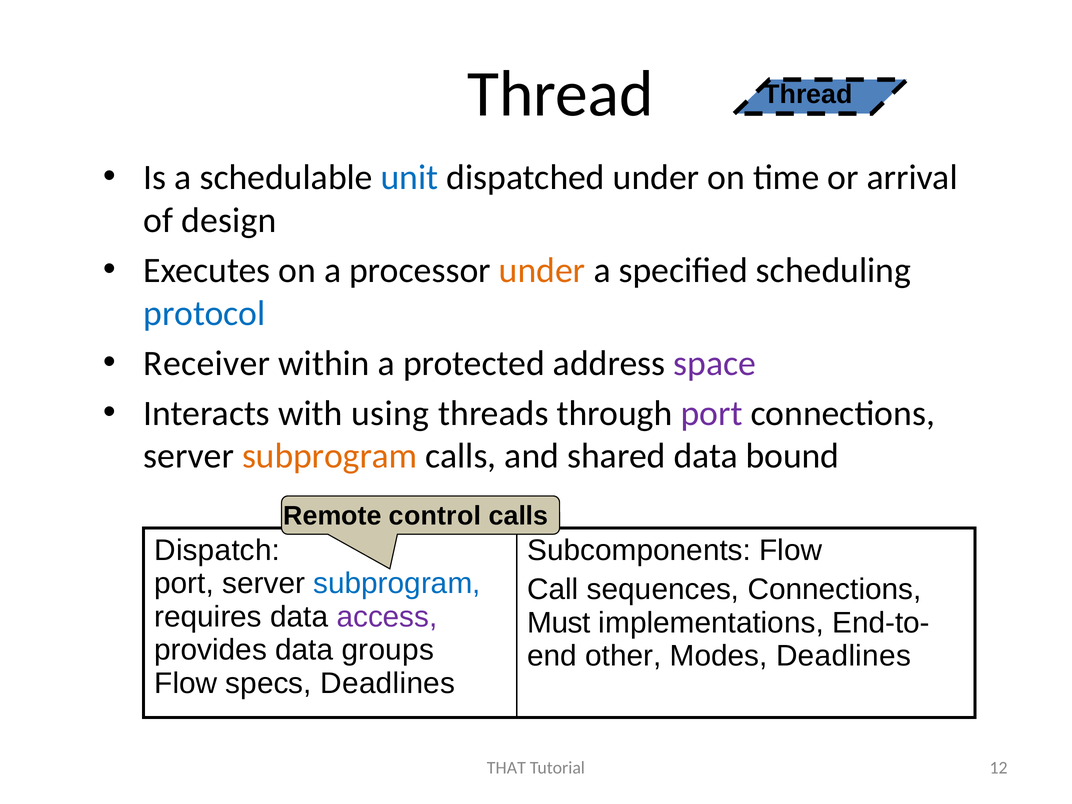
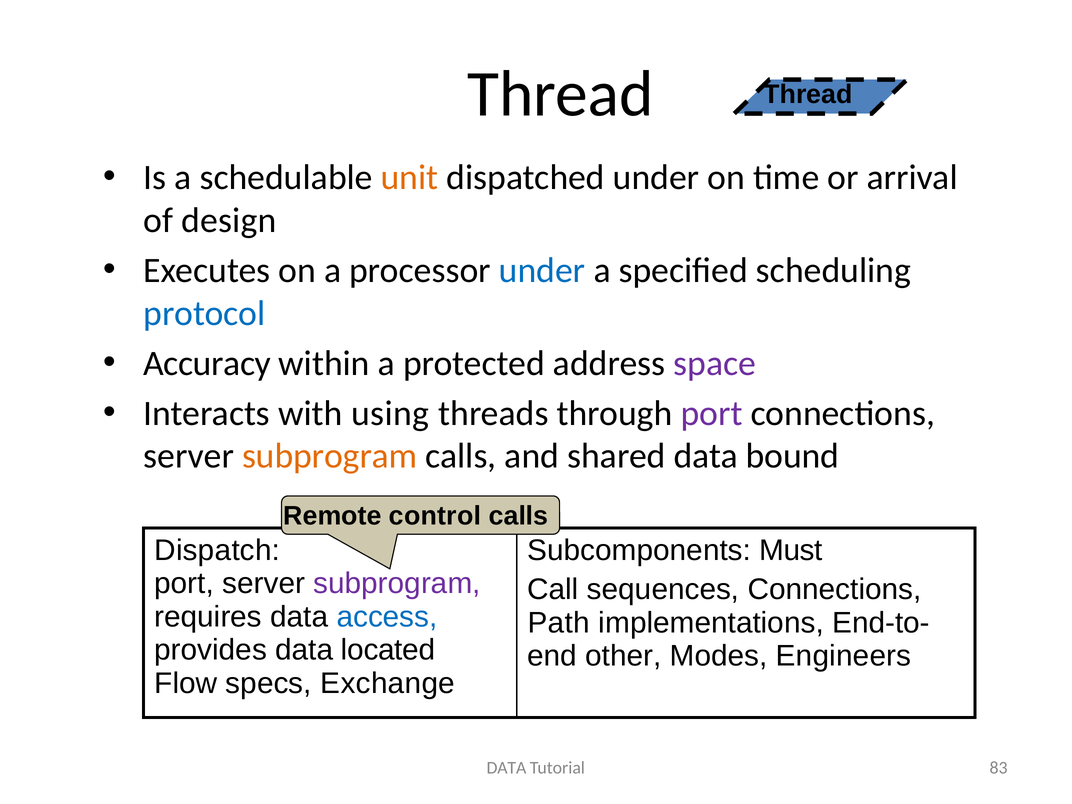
unit colour: blue -> orange (409, 177)
under colour: orange -> blue (542, 270)
Receiver: Receiver -> Accuracy (207, 363)
Flow: Flow -> Must (791, 550)
subprogram colour: blue -> purple (397, 584)
access colour: purple -> blue (387, 617)
Must: Must -> Path (559, 623)
groups: groups -> located (388, 650)
Modes Deadlines: Deadlines -> Engineers (844, 656)
specs Deadlines: Deadlines -> Exchange (388, 683)
THAT: THAT -> DATA (506, 768)
12: 12 -> 83 (999, 768)
